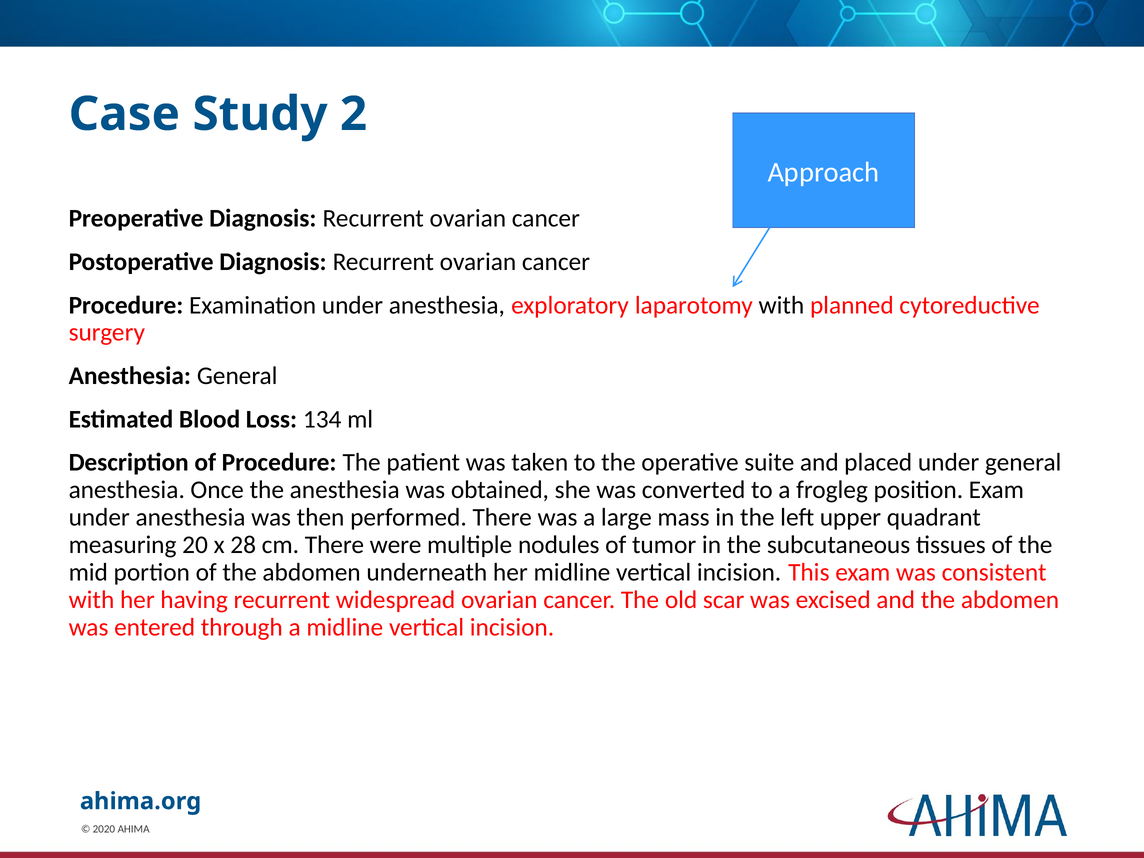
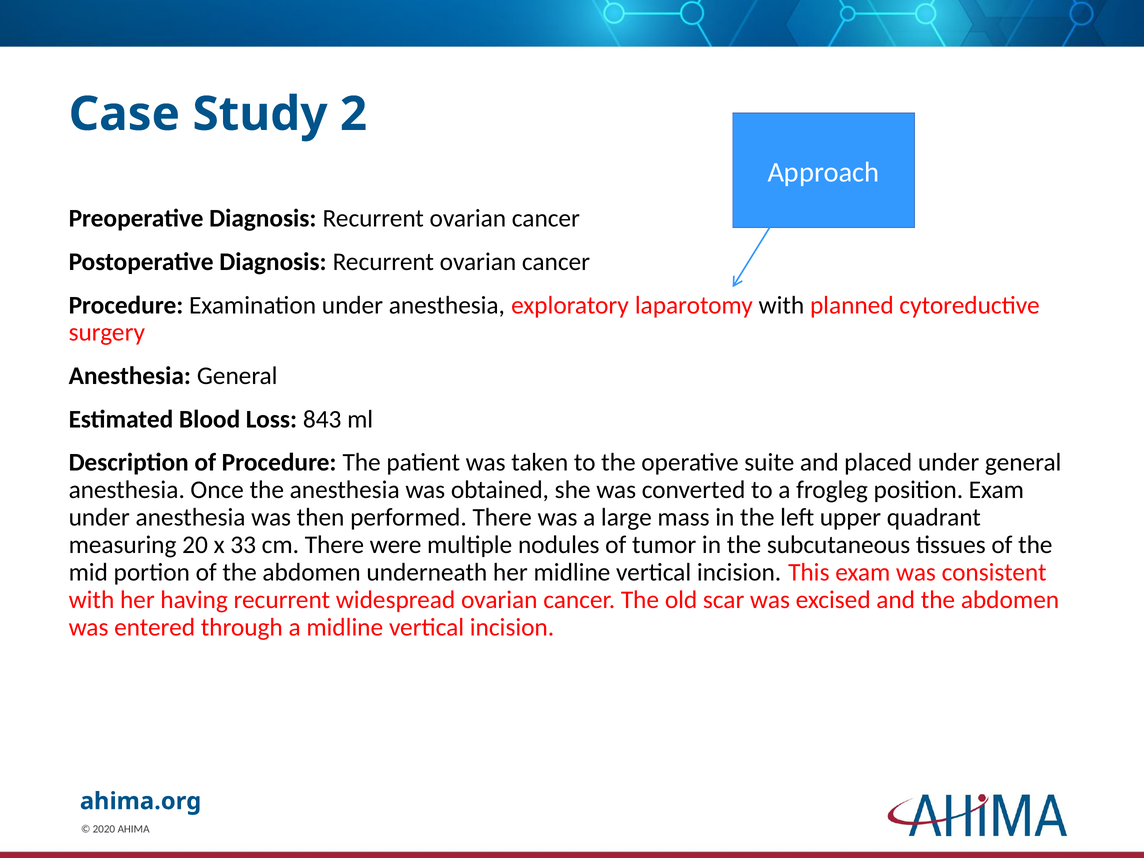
134: 134 -> 843 (322, 419)
28: 28 -> 33 (243, 545)
